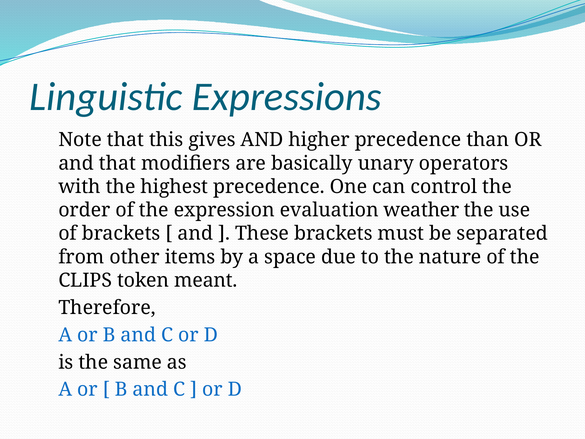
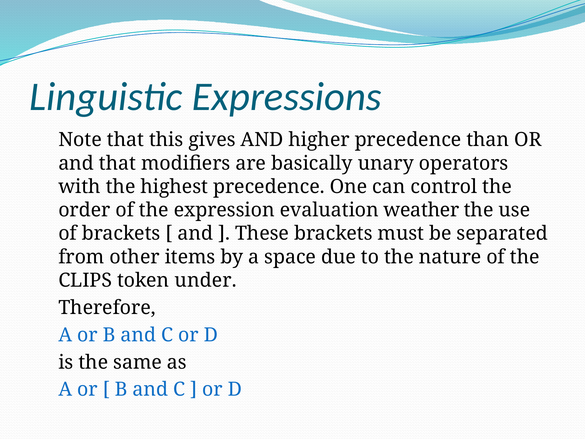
meant: meant -> under (206, 280)
